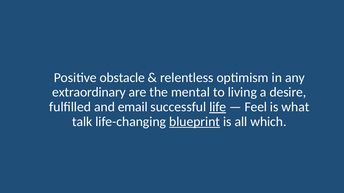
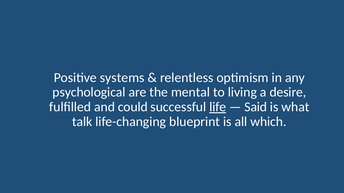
obstacle: obstacle -> systems (122, 78)
extraordinary: extraordinary -> psychological (89, 92)
email: email -> could (133, 107)
Feel: Feel -> Said (256, 107)
blueprint underline: present -> none (195, 122)
